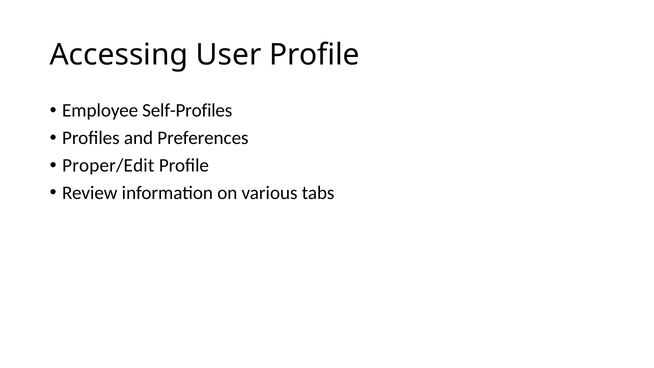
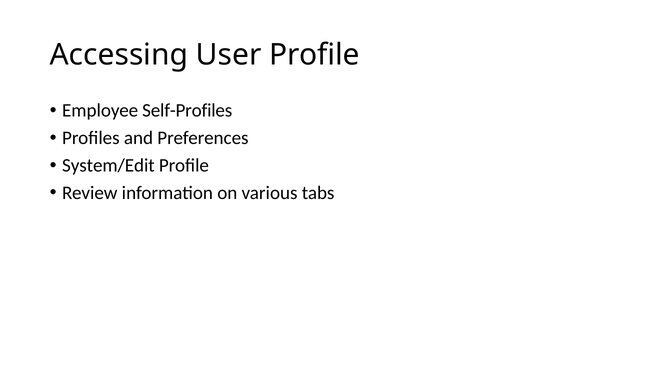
Proper/Edit: Proper/Edit -> System/Edit (108, 165)
